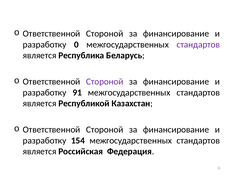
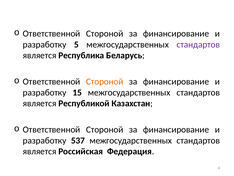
0: 0 -> 5 (76, 44)
Стороной colour: purple -> orange (105, 81)
91: 91 -> 15 (77, 92)
154: 154 -> 537 (78, 140)
